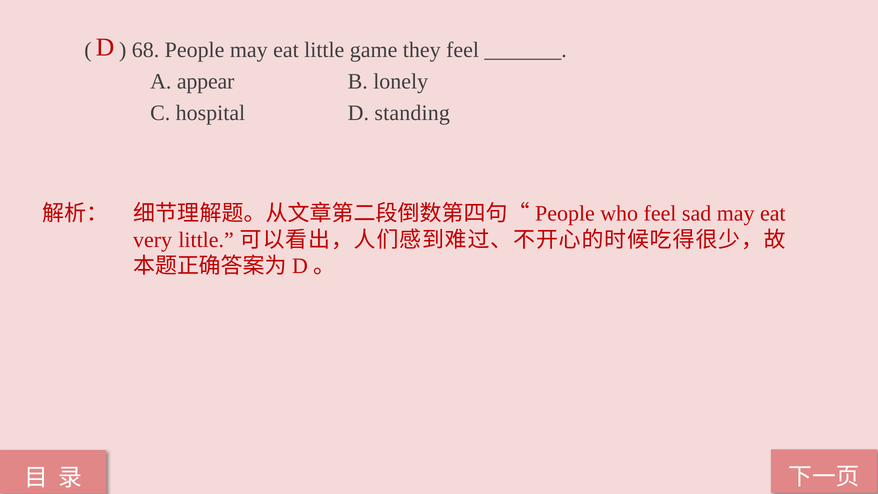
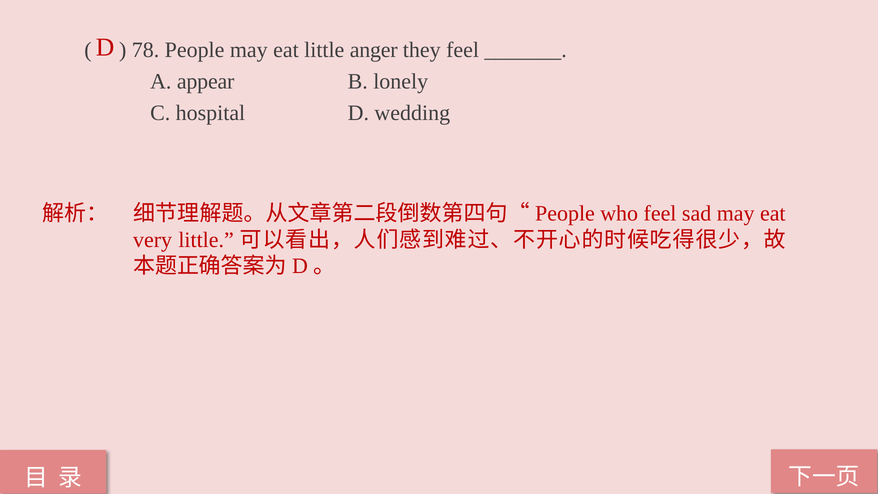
68: 68 -> 78 (146, 50)
game: game -> anger (374, 50)
standing: standing -> wedding (412, 113)
